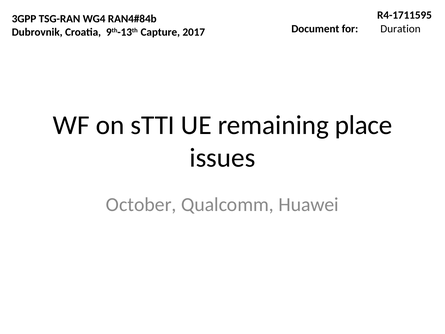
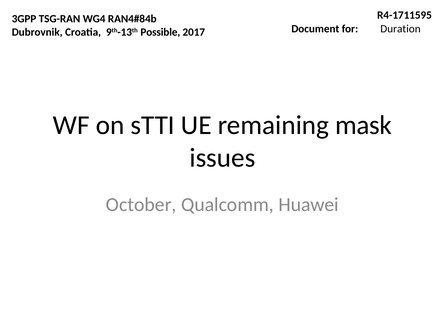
Capture: Capture -> Possible (160, 32)
place: place -> mask (364, 125)
